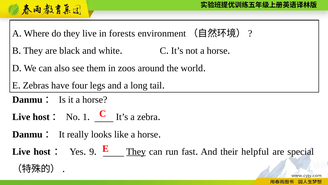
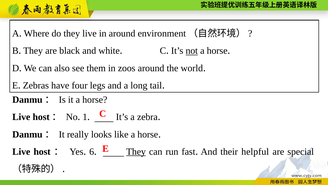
in forests: forests -> around (122, 33)
not underline: none -> present (192, 51)
9: 9 -> 6 (92, 151)
